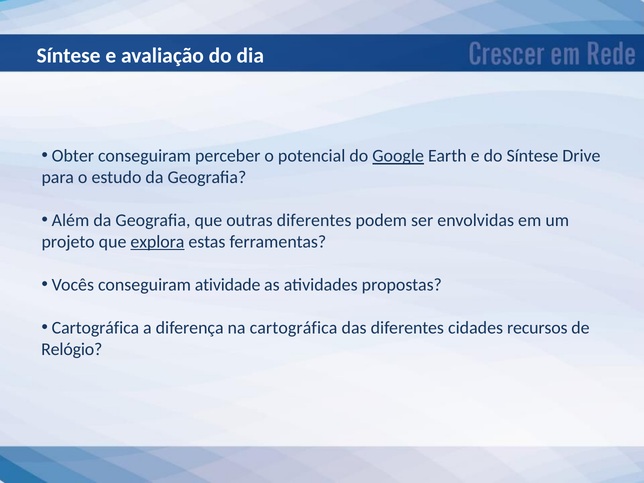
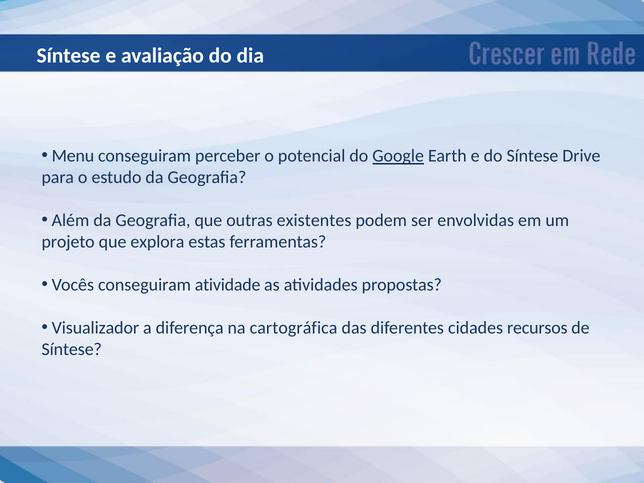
Obter: Obter -> Menu (73, 156)
outras diferentes: diferentes -> existentes (314, 220)
explora underline: present -> none (157, 242)
Cartográfica: Cartográfica -> Visualizador (95, 328)
Relógio: Relógio -> Síntese (72, 349)
